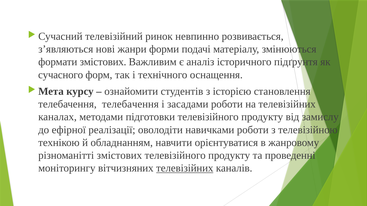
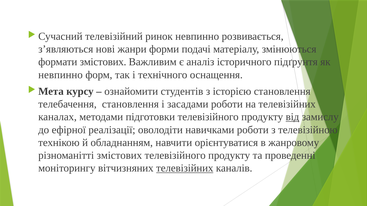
сучасного: сучасного -> невпинно (61, 75)
телебачення телебачення: телебачення -> становлення (130, 104)
від underline: none -> present (292, 117)
